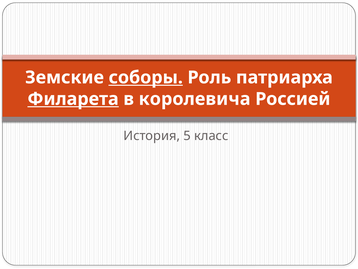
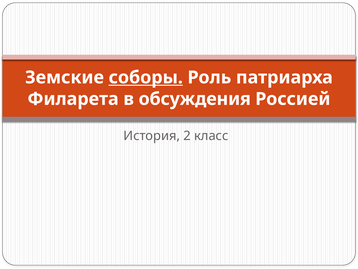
Филарета underline: present -> none (73, 99)
королевича: королевича -> обсуждения (195, 99)
5: 5 -> 2 (187, 136)
